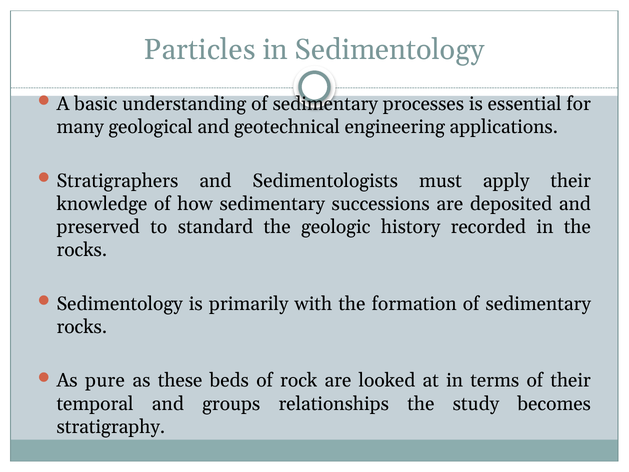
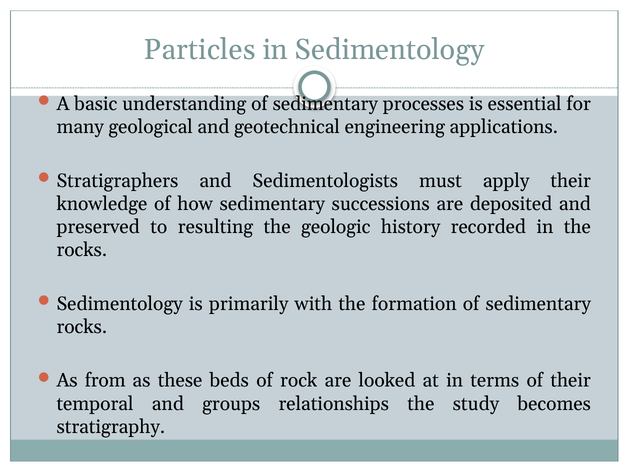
standard: standard -> resulting (215, 227)
pure: pure -> from (105, 380)
